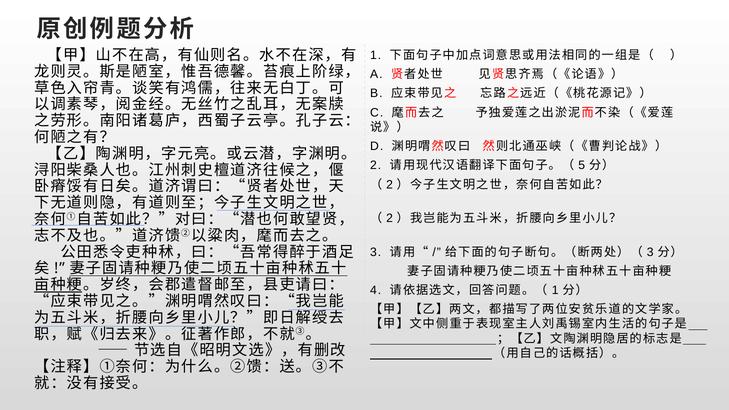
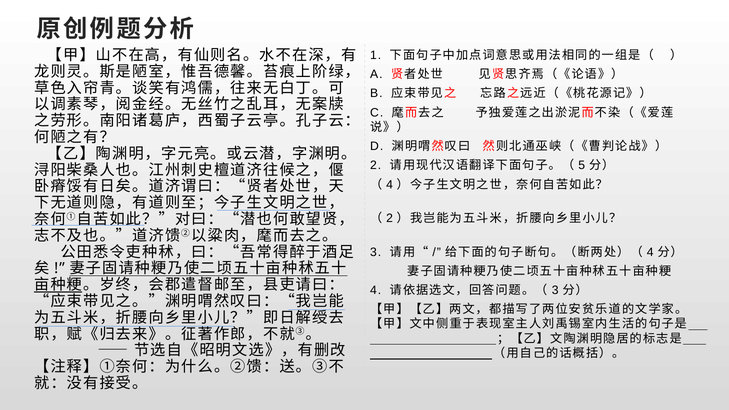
2: 2 -> 4 (390, 185)
3: 3 -> 4 (650, 252)
1: 1 -> 3 (555, 290)
